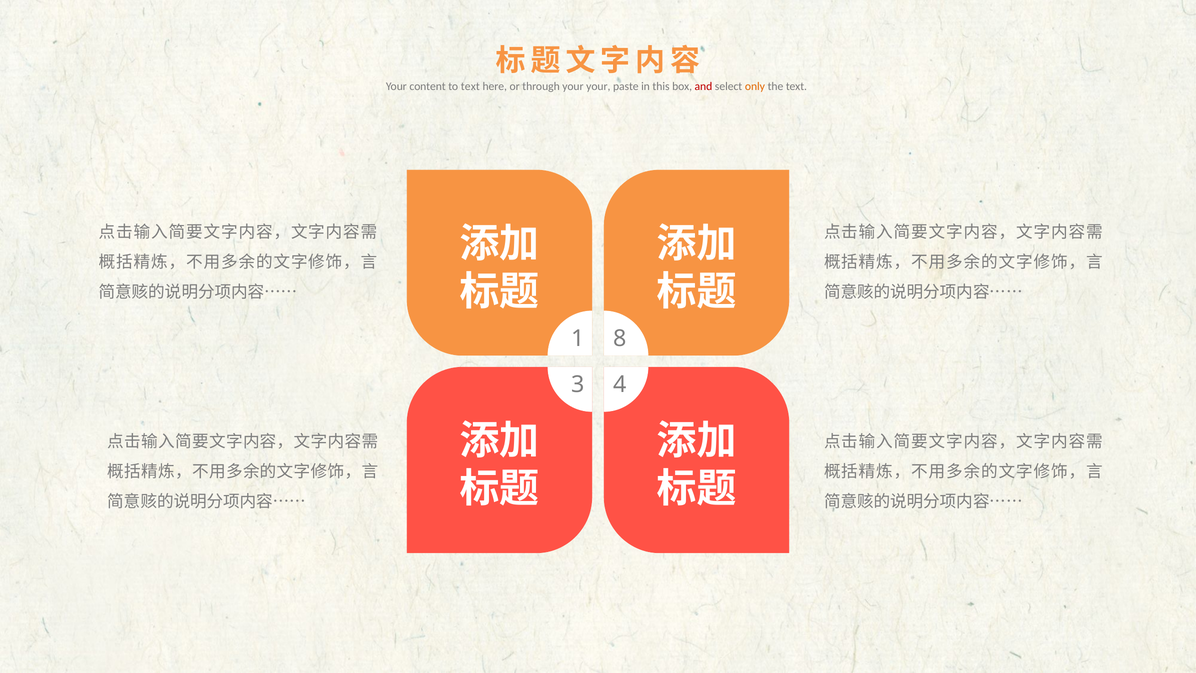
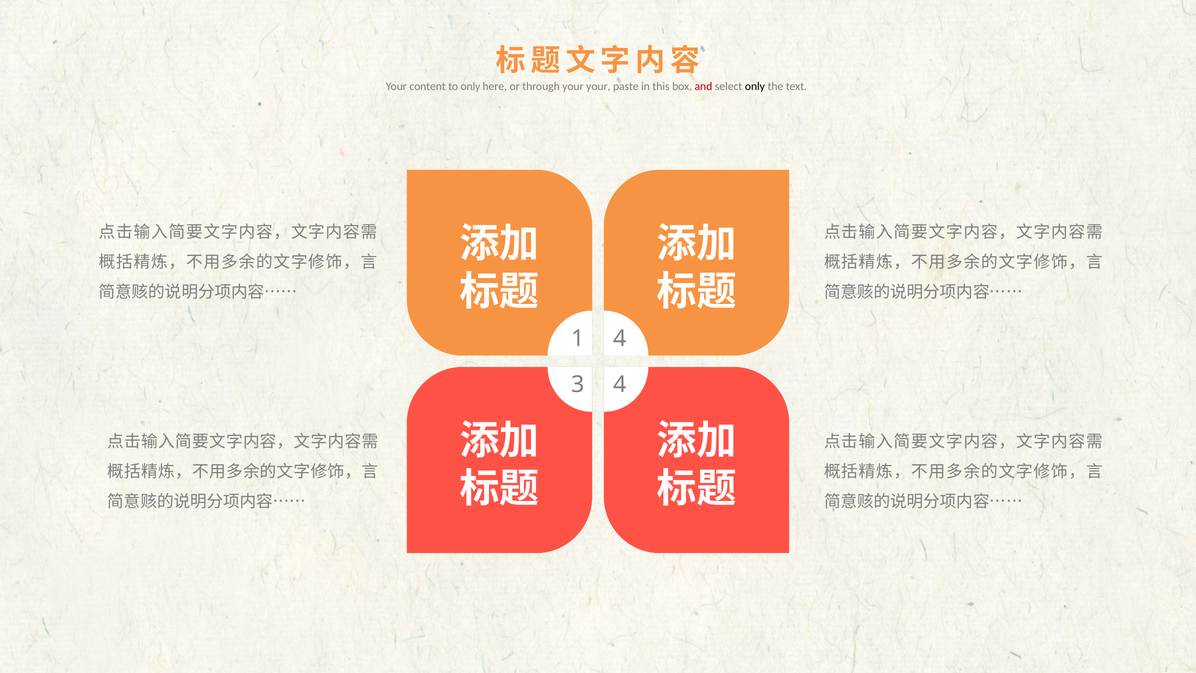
to text: text -> only (470, 86)
only colour: orange -> black (755, 86)
1 8: 8 -> 4 (620, 338)
